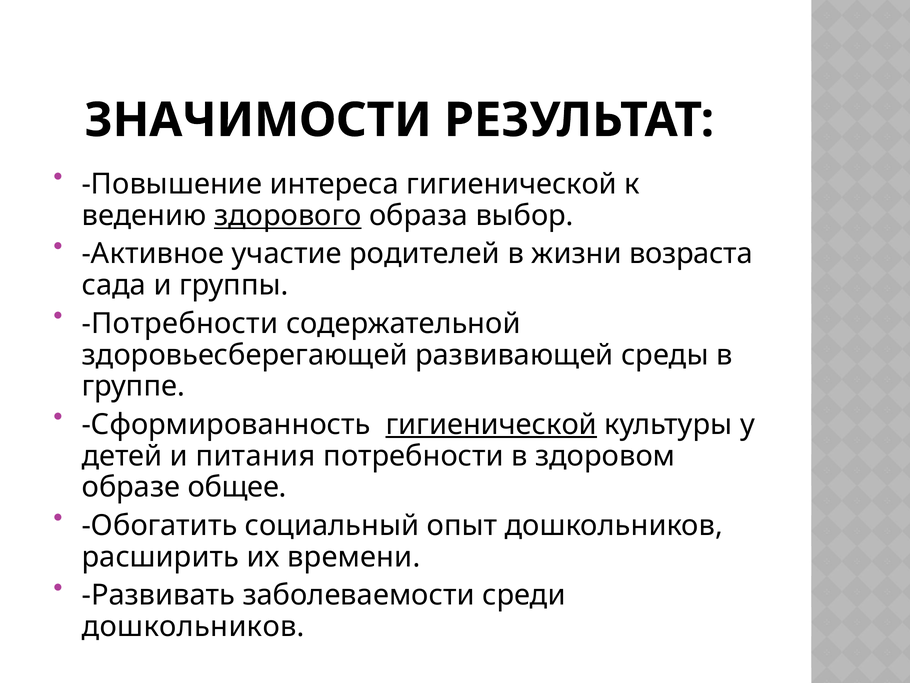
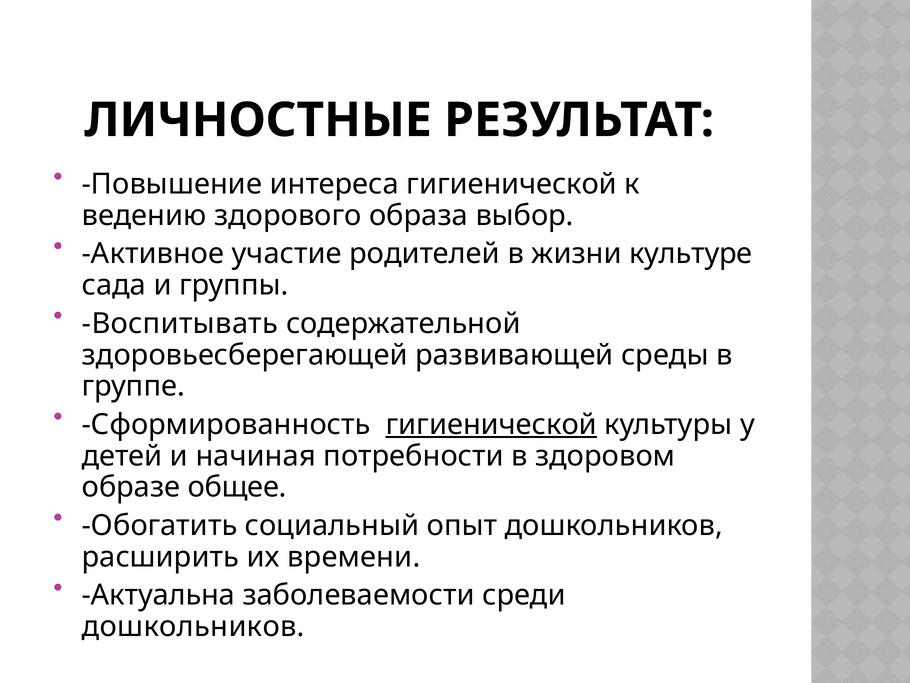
ЗНАЧИМОСТИ: ЗНАЧИМОСТИ -> ЛИЧНОСТНЫЕ (258, 120)
здорового underline: present -> none (288, 216)
возраста: возраста -> культуре (691, 254)
Потребности: Потребности -> Воспитывать (180, 323)
питания: питания -> начиная (256, 456)
Развивать: Развивать -> Актуальна (158, 595)
